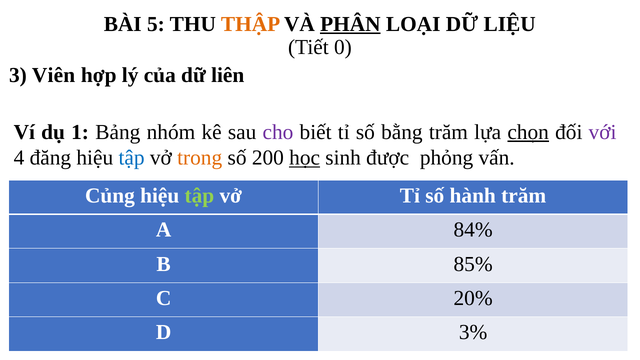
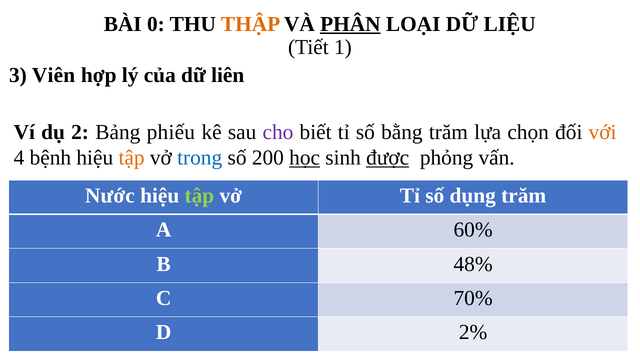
5: 5 -> 0 (156, 24)
0: 0 -> 1 (343, 47)
1: 1 -> 2 (80, 132)
nhóm: nhóm -> phiếu (171, 132)
chọn underline: present -> none (528, 132)
với colour: purple -> orange (603, 132)
đăng: đăng -> bệnh (50, 158)
tập colour: blue -> orange (132, 158)
trong colour: orange -> blue (200, 158)
được underline: none -> present (388, 158)
Củng: Củng -> Nước (110, 196)
hành: hành -> dụng (473, 196)
84%: 84% -> 60% (473, 230)
85%: 85% -> 48% (473, 264)
20%: 20% -> 70% (473, 298)
3%: 3% -> 2% (473, 332)
